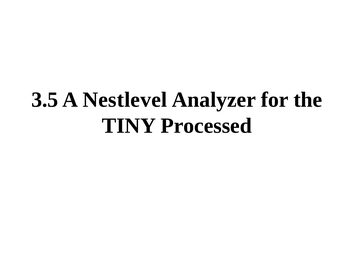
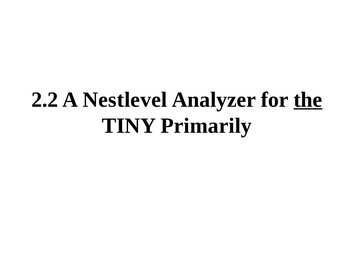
3.5: 3.5 -> 2.2 (45, 99)
the underline: none -> present (308, 99)
Processed: Processed -> Primarily (206, 125)
